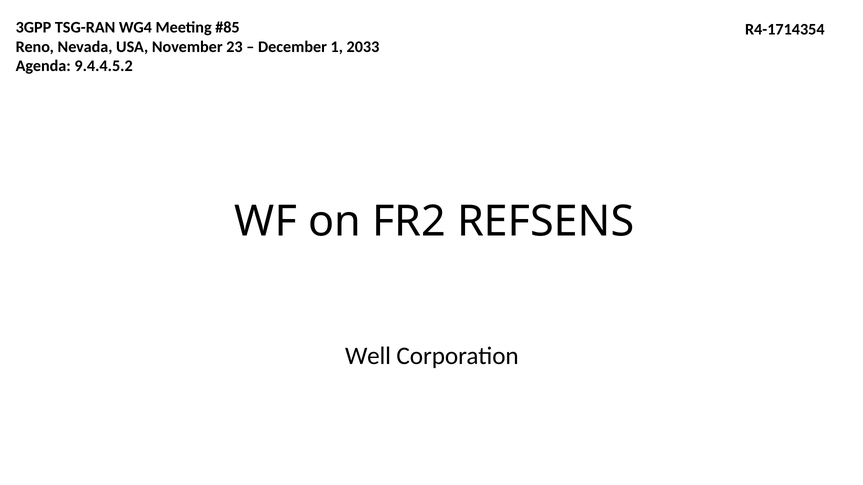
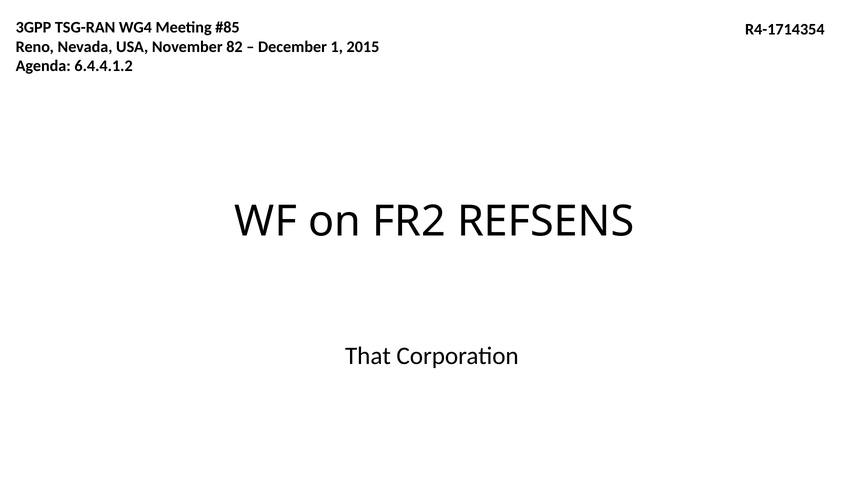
23: 23 -> 82 (234, 47)
2033: 2033 -> 2015 (363, 47)
9.4.4.5.2: 9.4.4.5.2 -> 6.4.4.1.2 (104, 66)
Well: Well -> That (368, 356)
